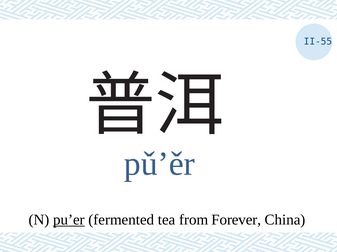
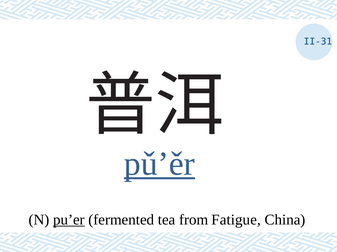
II-55: II-55 -> II-31 (318, 42)
pǔ’ěr underline: none -> present (159, 164)
Forever: Forever -> Fatigue (236, 220)
